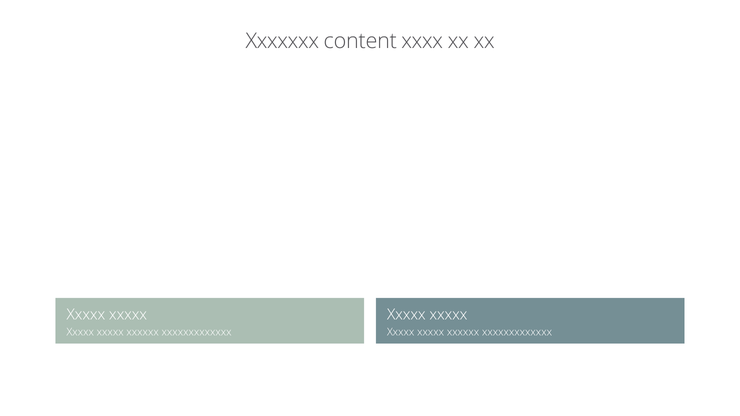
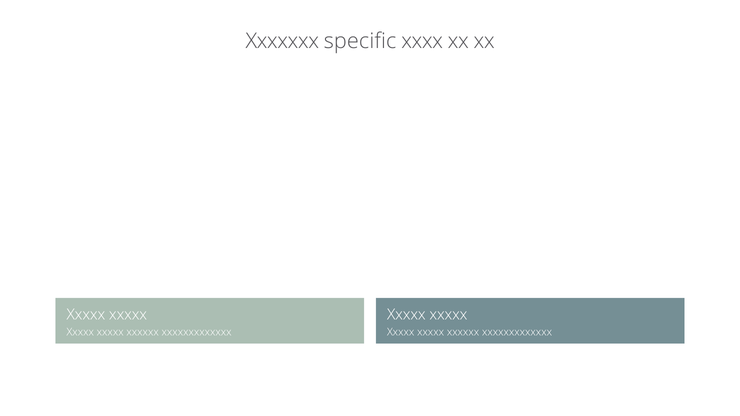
content: content -> specific (360, 41)
